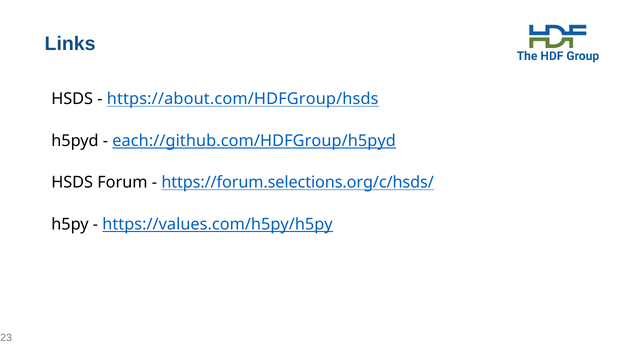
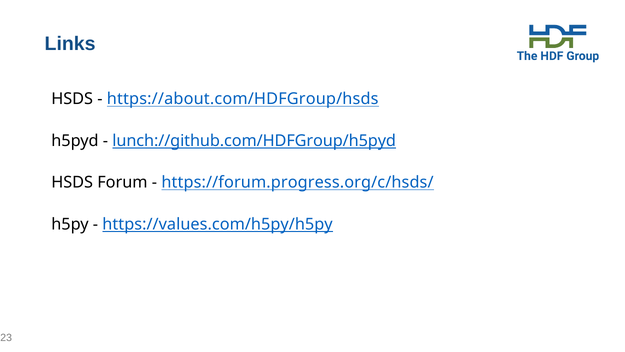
each://github.com/HDFGroup/h5pyd: each://github.com/HDFGroup/h5pyd -> lunch://github.com/HDFGroup/h5pyd (254, 140)
https://forum.selections.org/c/hsds/: https://forum.selections.org/c/hsds/ -> https://forum.progress.org/c/hsds/ (297, 182)
